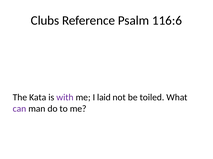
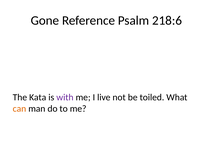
Clubs: Clubs -> Gone (45, 21)
116:6: 116:6 -> 218:6 (167, 21)
laid: laid -> live (104, 98)
can colour: purple -> orange (20, 109)
